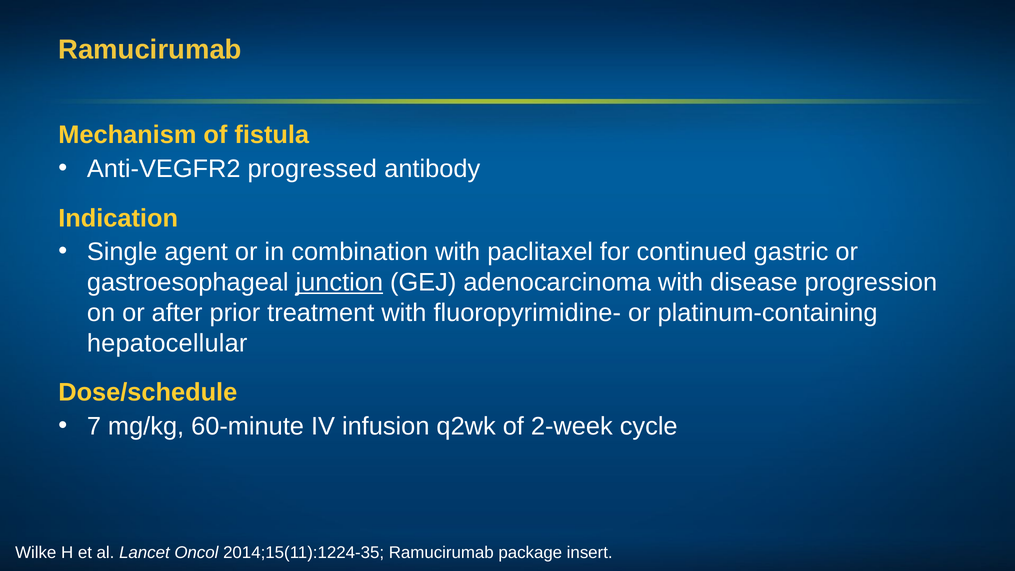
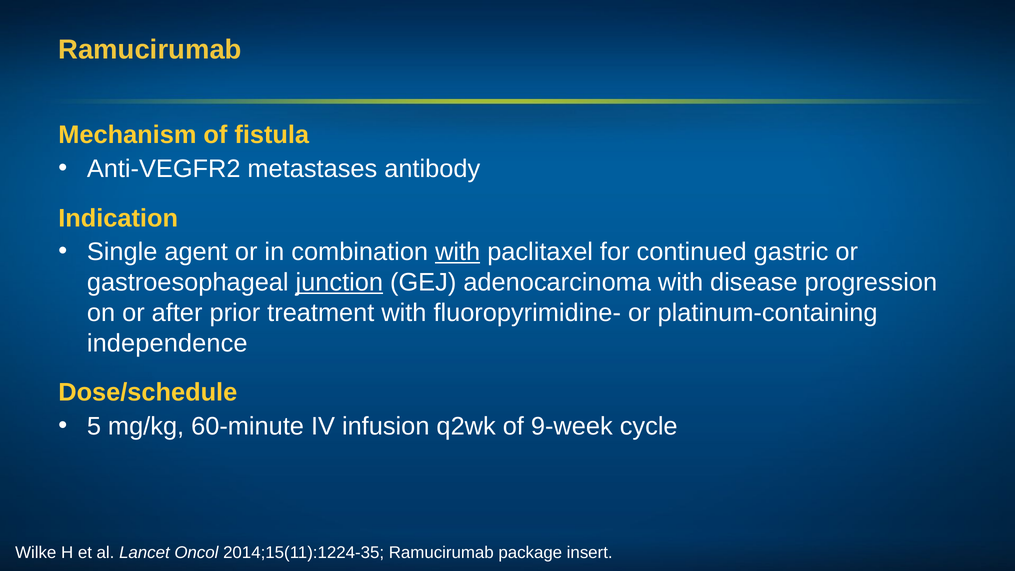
progressed: progressed -> metastases (312, 169)
with underline: none -> present (458, 252)
hepatocellular: hepatocellular -> independence (167, 343)
7: 7 -> 5 (94, 426)
2-week: 2-week -> 9-week (572, 426)
